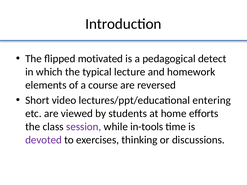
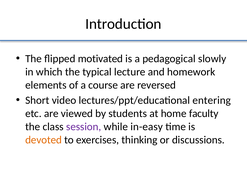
detect: detect -> slowly (212, 59)
efforts: efforts -> faculty (204, 114)
in-tools: in-tools -> in-easy (147, 127)
devoted colour: purple -> orange (44, 140)
